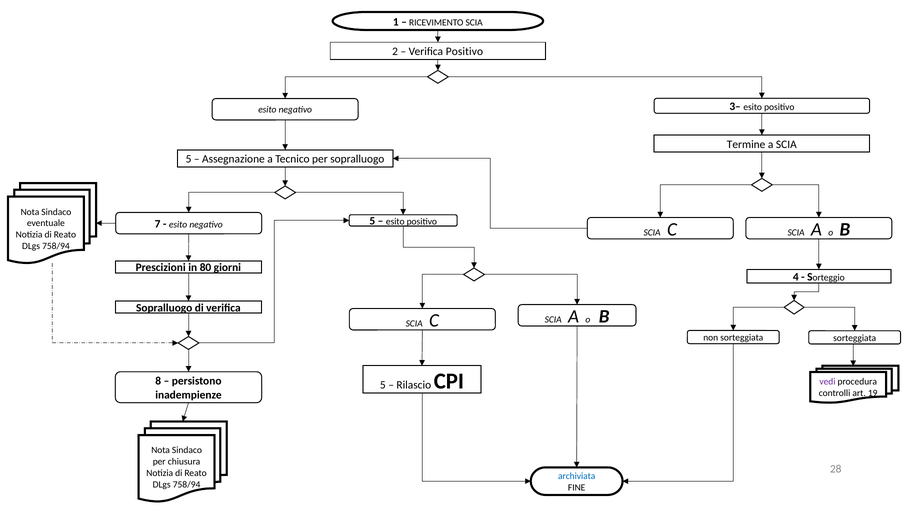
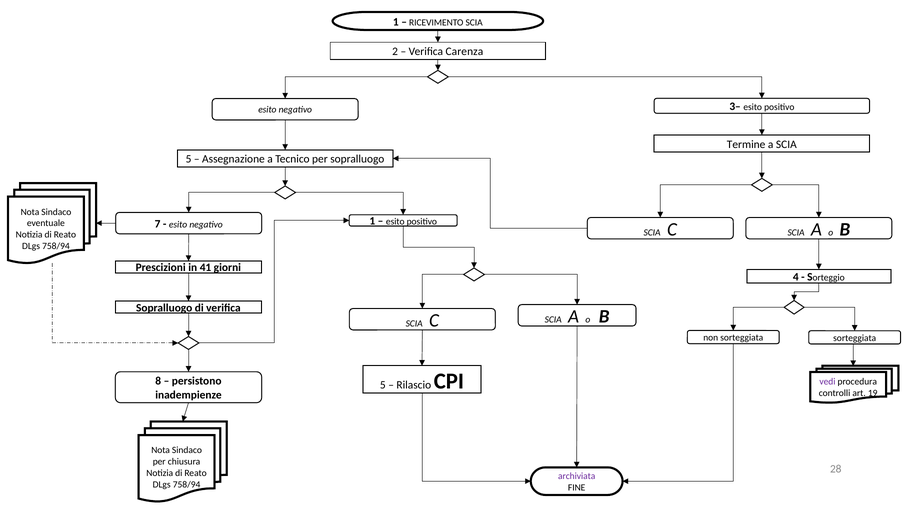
Verifica Positivo: Positivo -> Carenza (464, 52)
negativo 5: 5 -> 1 (372, 221)
80: 80 -> 41 (206, 267)
archiviata colour: blue -> purple (577, 476)
